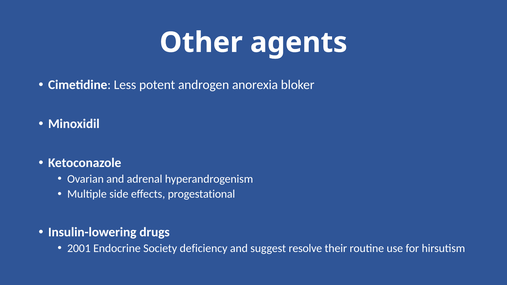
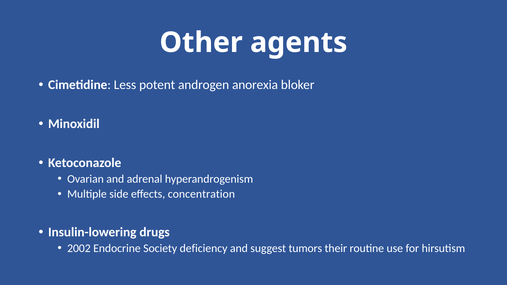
progestational: progestational -> concentration (201, 194)
2001: 2001 -> 2002 (79, 248)
resolve: resolve -> tumors (305, 248)
